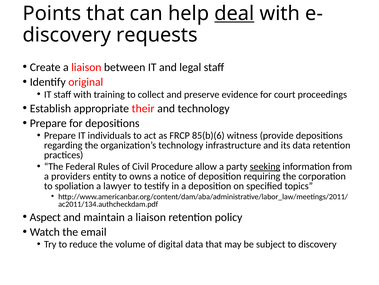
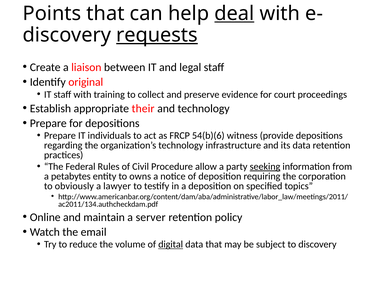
requests underline: none -> present (157, 35)
85(b)(6: 85(b)(6 -> 54(b)(6 (208, 135)
providers: providers -> petabytes (71, 176)
spoliation: spoliation -> obviously (74, 186)
Aspect: Aspect -> Online (45, 217)
maintain a liaison: liaison -> server (151, 217)
digital underline: none -> present (171, 244)
